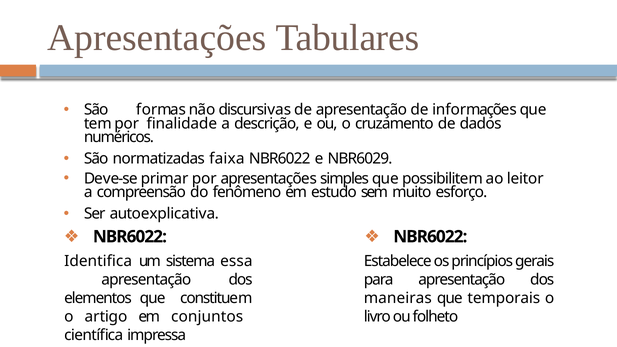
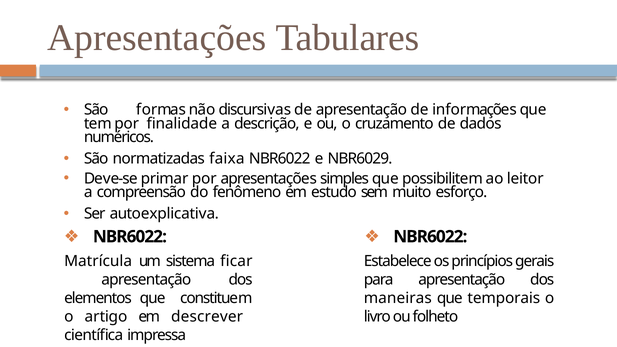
Identifica: Identifica -> Matrícula (98, 261)
essa: essa -> ficar (236, 261)
conjuntos: conjuntos -> descrever (207, 317)
